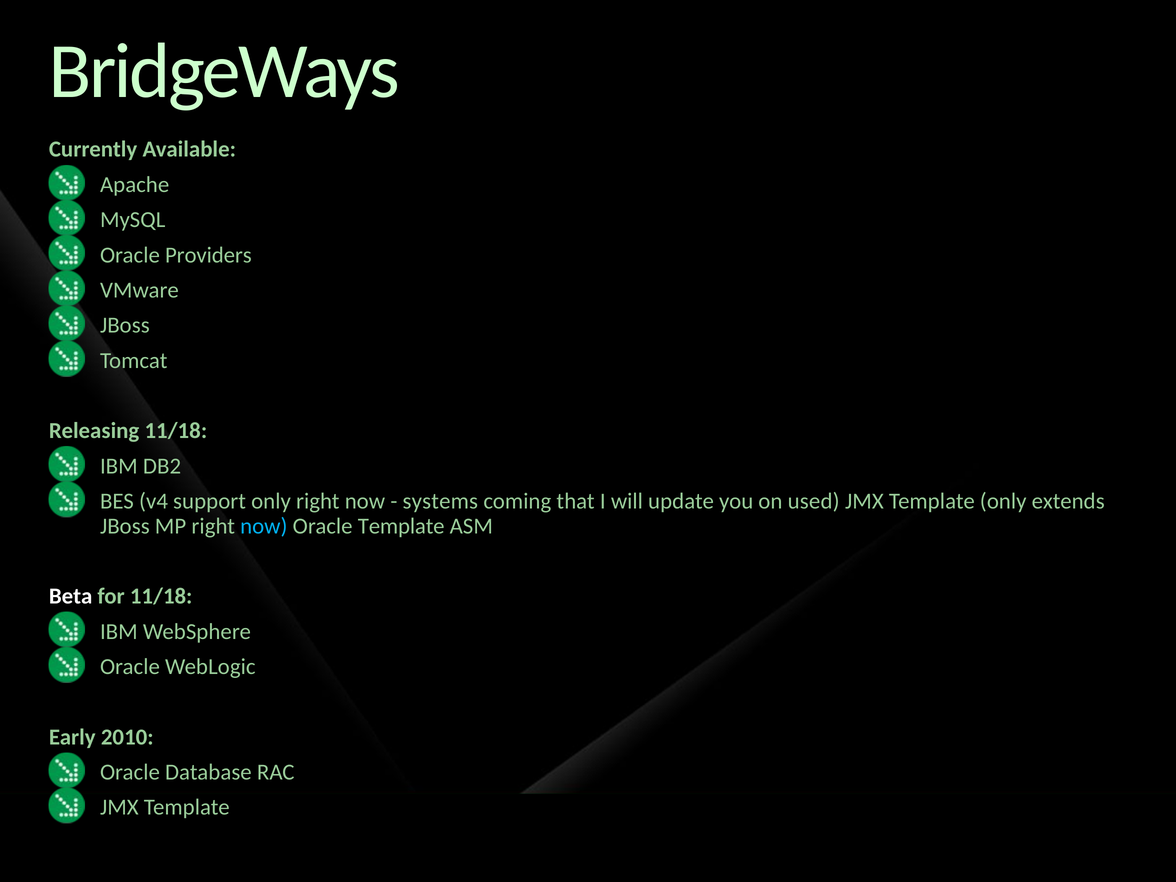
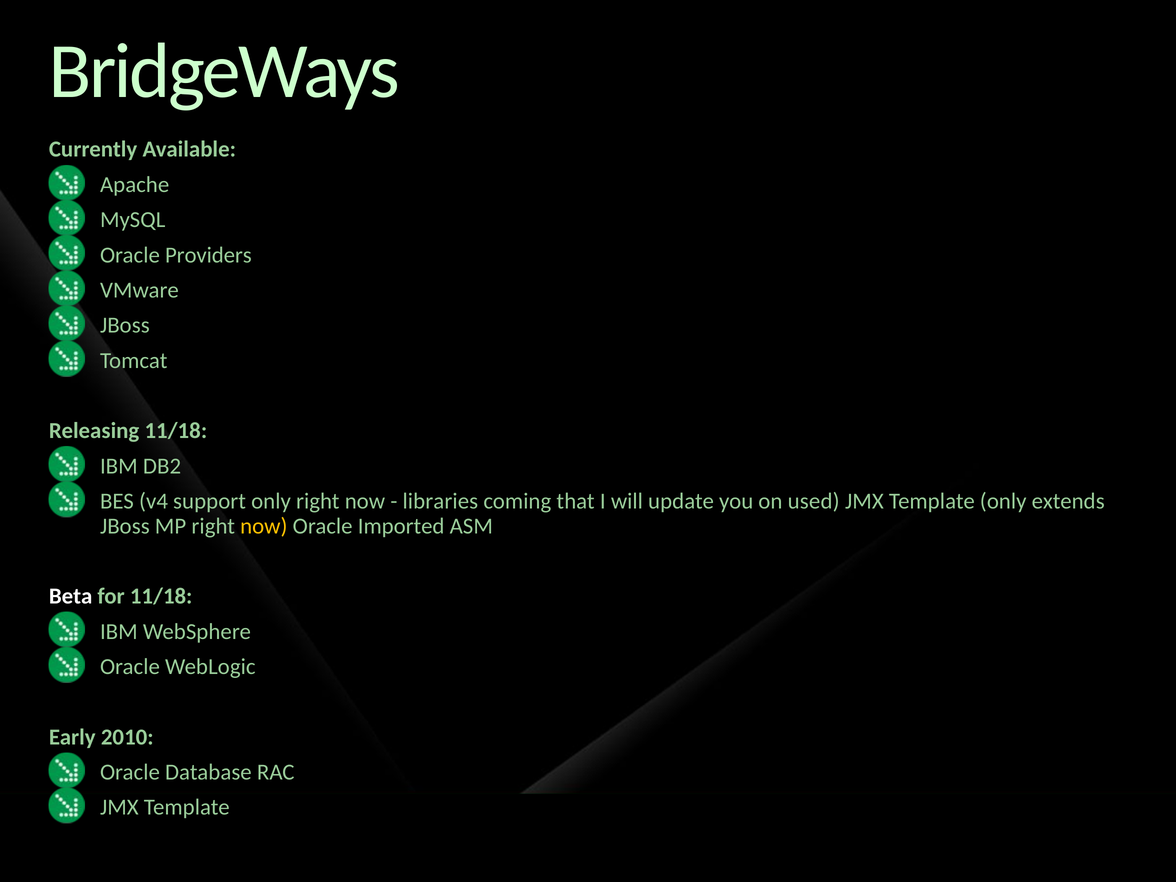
systems: systems -> libraries (440, 501)
now colour: light blue -> yellow (264, 526)
Oracle Template: Template -> Imported (401, 526)
